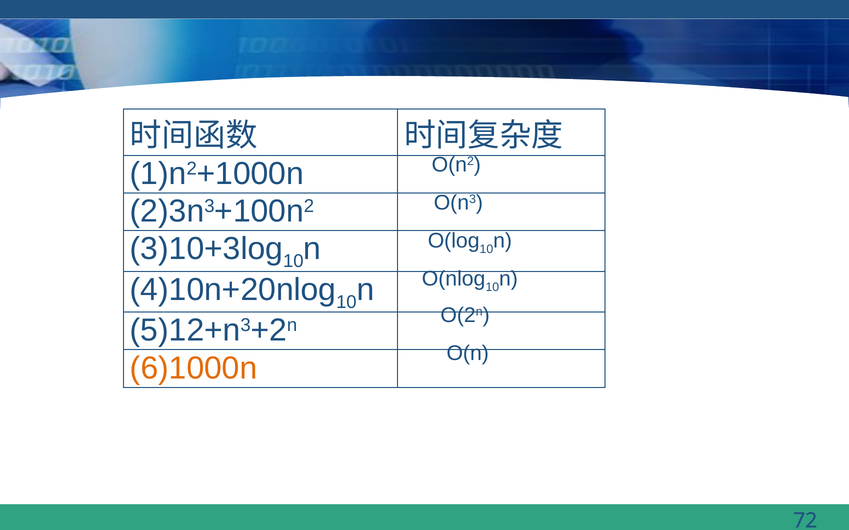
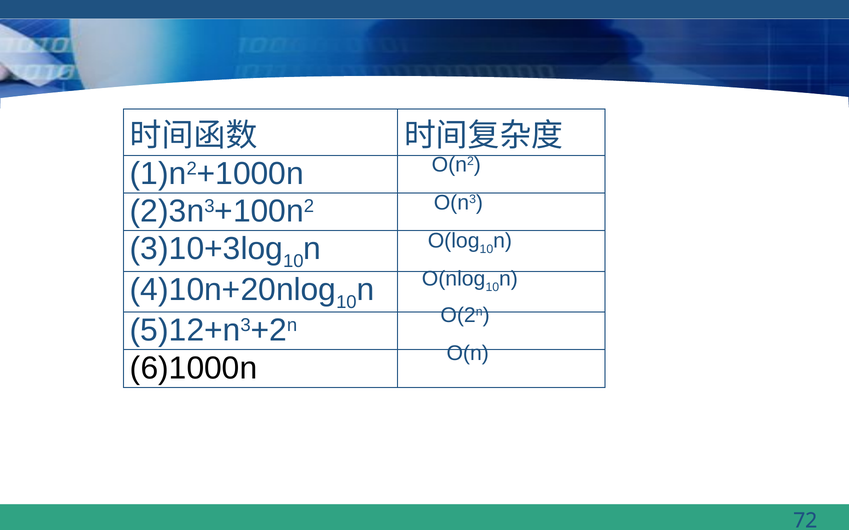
6)1000n colour: orange -> black (194, 368)
